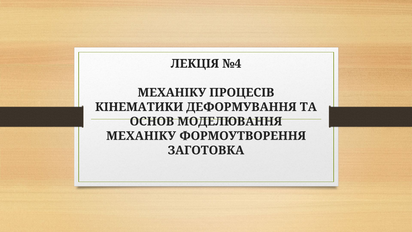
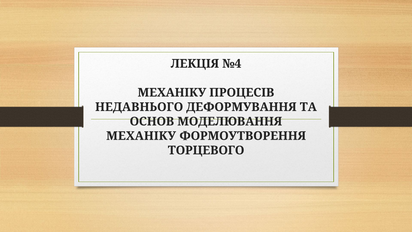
КІНЕМАТИКИ: КІНЕМАТИКИ -> НЕДАВНЬОГО (139, 107)
ЗАГОТОВКА: ЗАГОТОВКА -> ТОРЦЕВОГО (206, 150)
